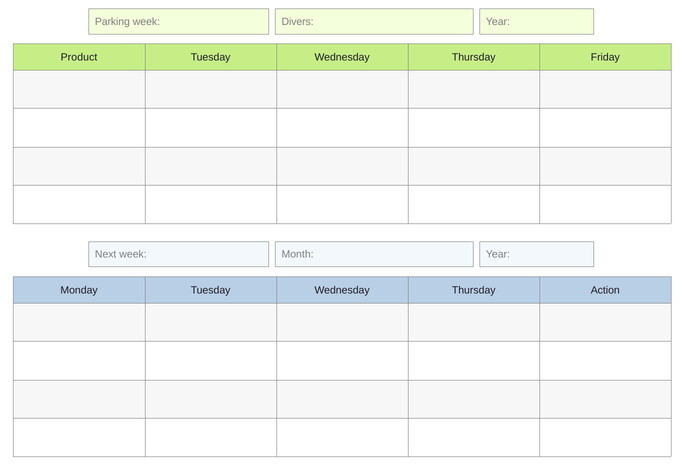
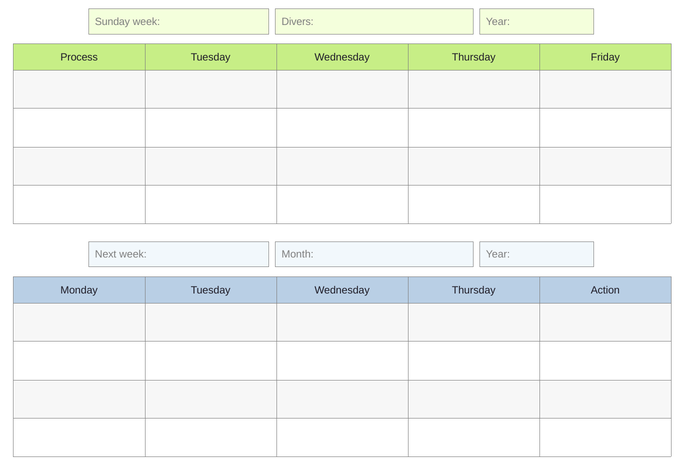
Parking: Parking -> Sunday (112, 22)
Product: Product -> Process (79, 57)
